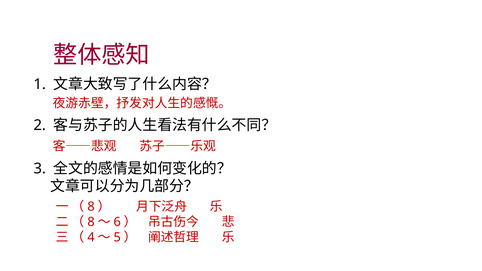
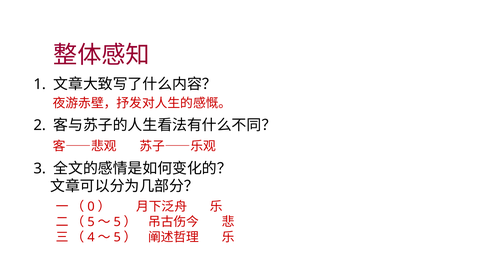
8: 8 -> 0 (91, 207)
8: 8 -> 5 (91, 222)
6: 6 -> 5 (117, 222)
